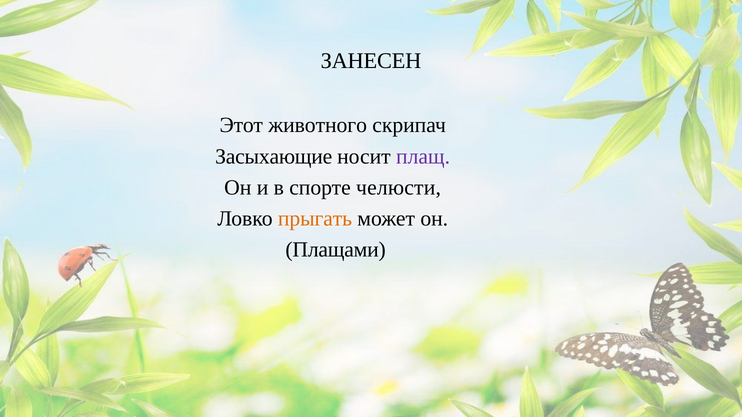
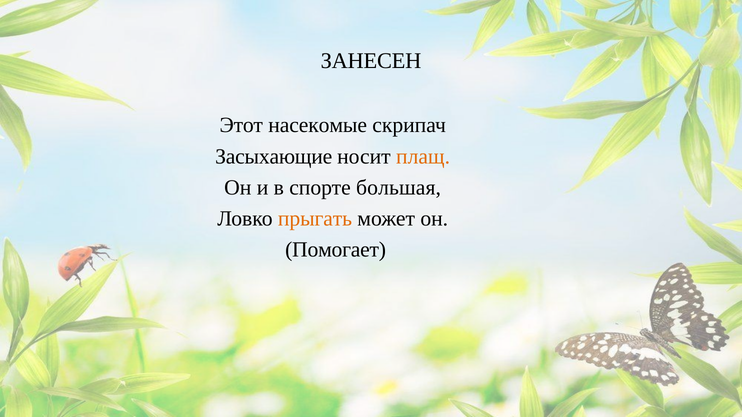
животного: животного -> насекомые (318, 125)
плащ colour: purple -> orange (423, 157)
челюсти: челюсти -> большая (399, 188)
Плащами: Плащами -> Помогает (336, 250)
